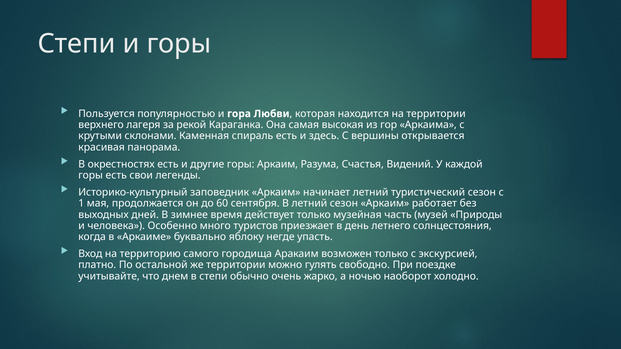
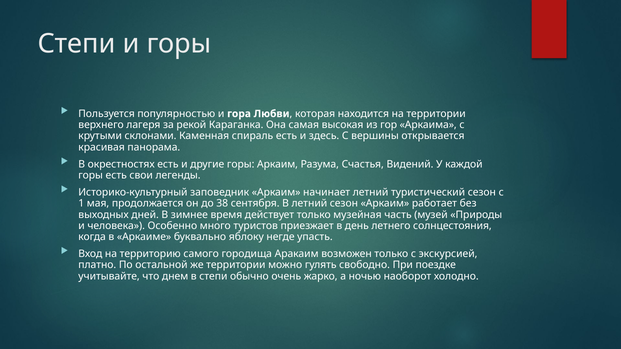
60: 60 -> 38 (222, 204)
